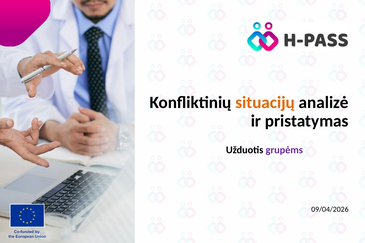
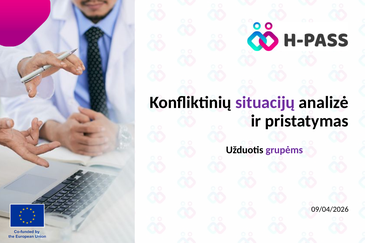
situacijų colour: orange -> purple (265, 103)
